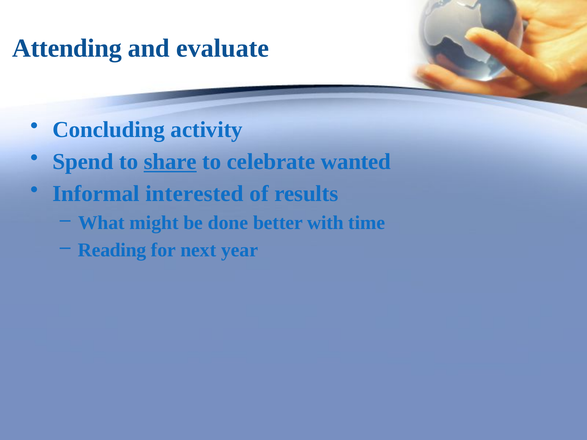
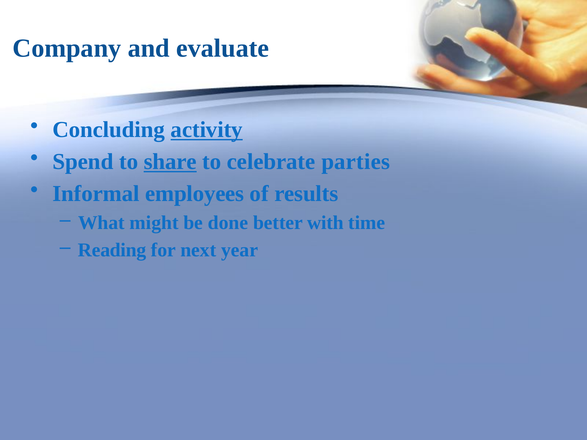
Attending: Attending -> Company (67, 48)
activity underline: none -> present (207, 130)
wanted: wanted -> parties (356, 162)
interested: interested -> employees (195, 194)
